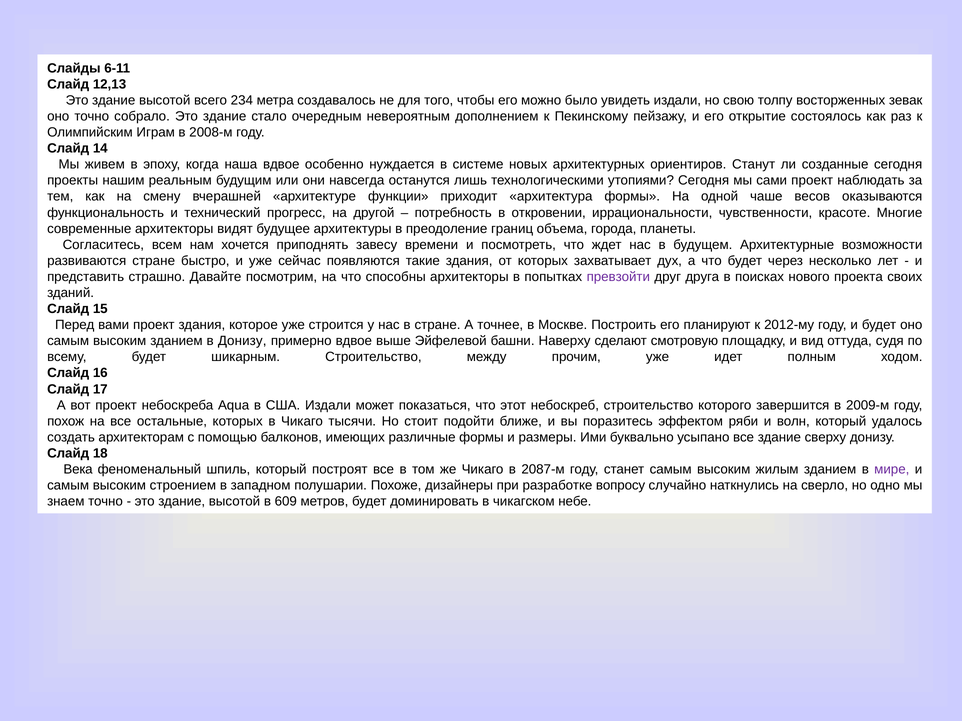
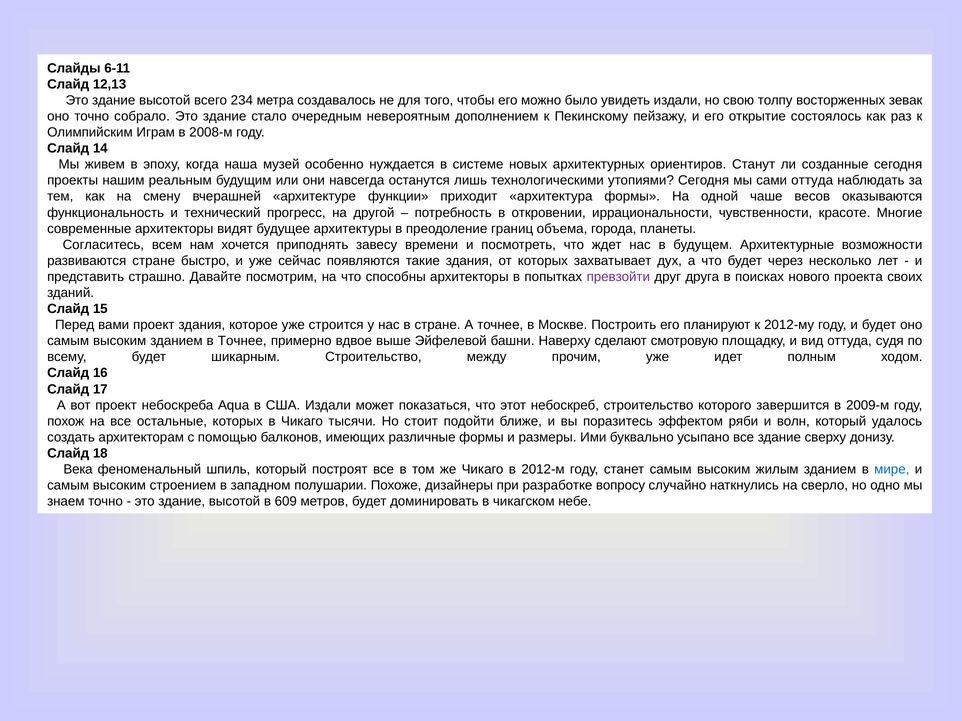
наша вдвое: вдвое -> музей (281, 165)
сами проект: проект -> оттуда (812, 181)
в Донизу: Донизу -> Точнее (242, 341)
2087-м: 2087-м -> 2012-м (543, 470)
мире colour: purple -> blue (892, 470)
